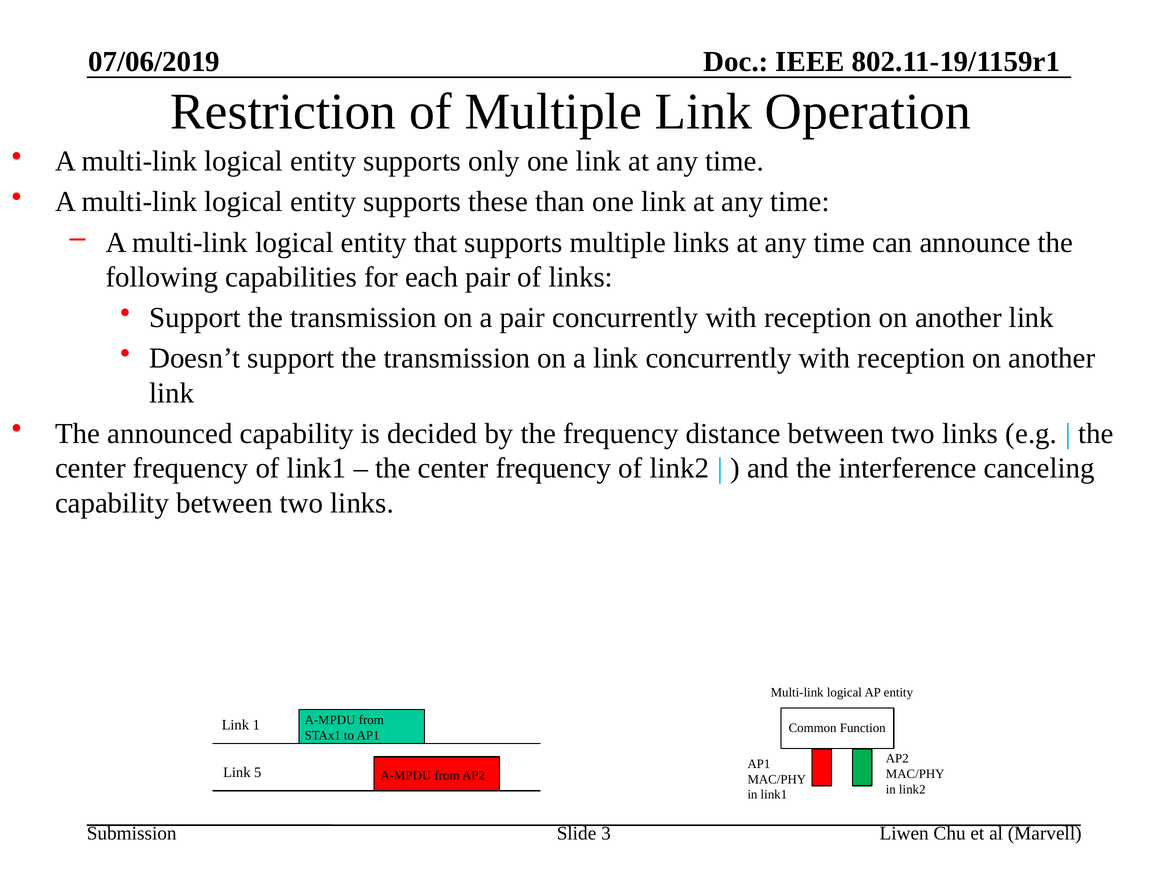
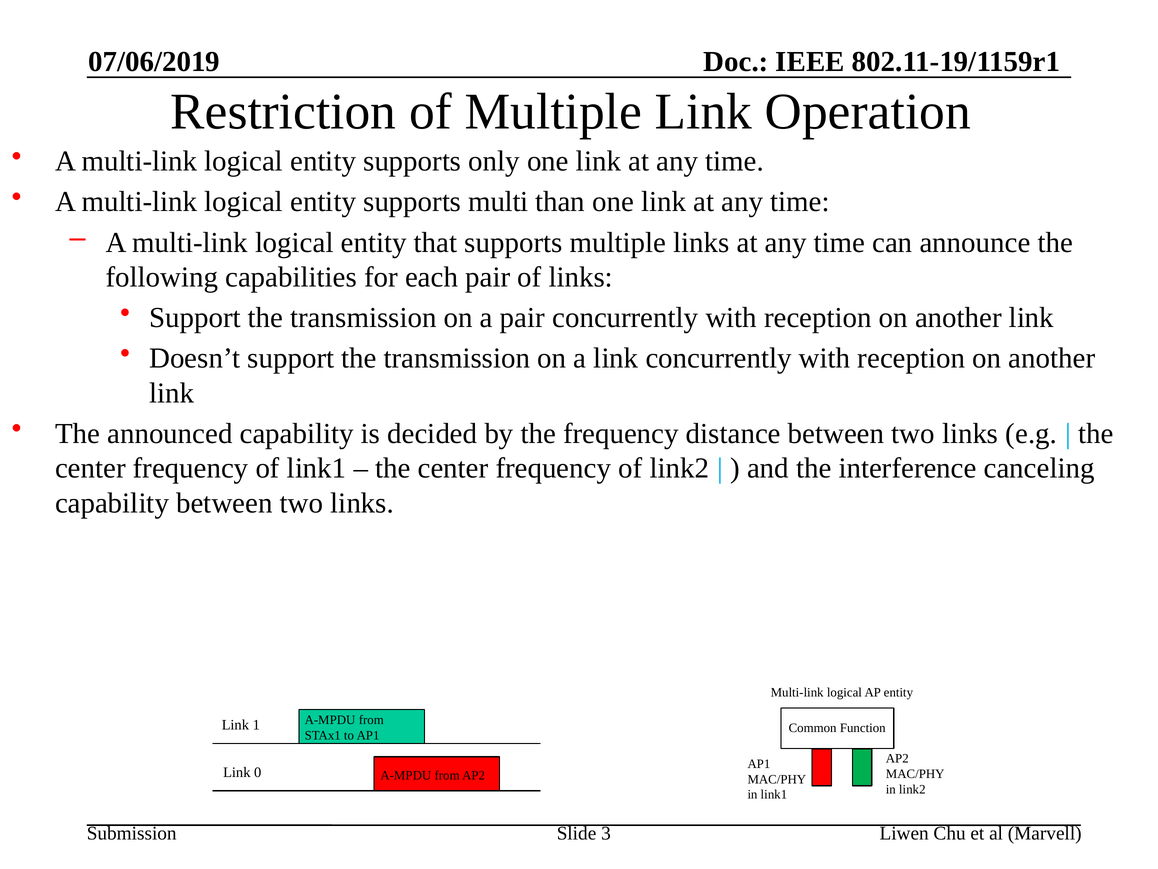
these: these -> multi (498, 202)
5: 5 -> 0 (258, 772)
